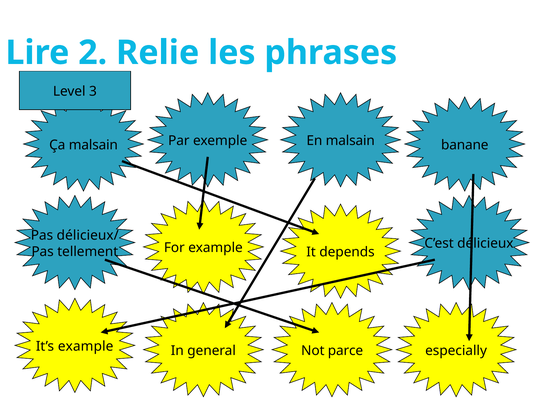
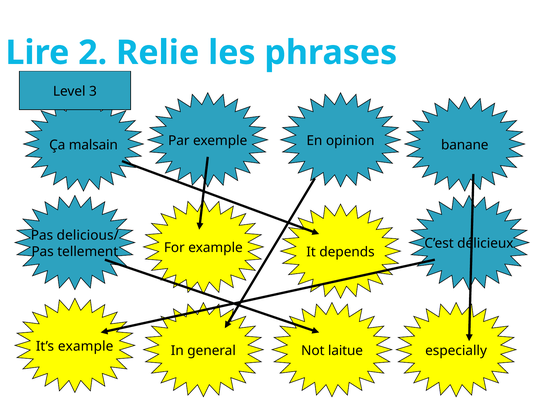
En malsain: malsain -> opinion (350, 141)
délicieux/: délicieux/ -> delicious/ (88, 235)
parce: parce -> laitue (345, 351)
